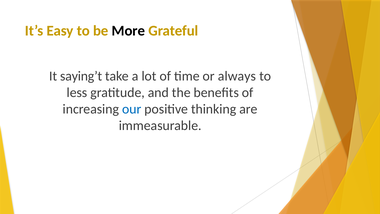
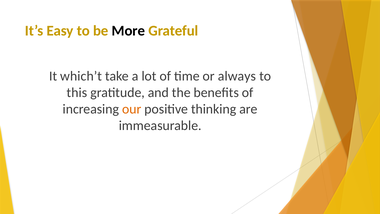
saying’t: saying’t -> which’t (81, 76)
less: less -> this (77, 93)
our colour: blue -> orange (132, 109)
